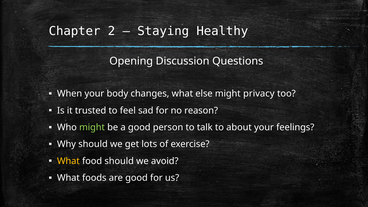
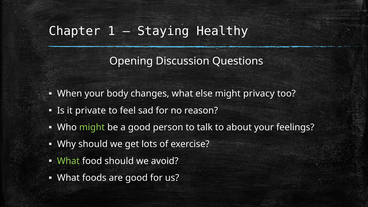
2: 2 -> 1 (111, 31)
trusted: trusted -> private (91, 111)
What colour: yellow -> light green (68, 161)
